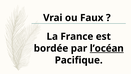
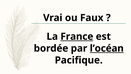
France underline: none -> present (77, 36)
